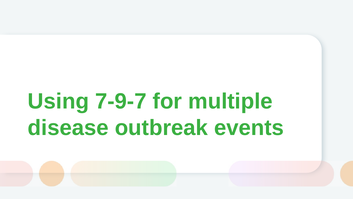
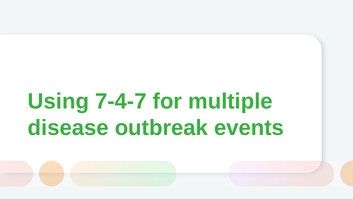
7-9-7: 7-9-7 -> 7-4-7 (121, 101)
